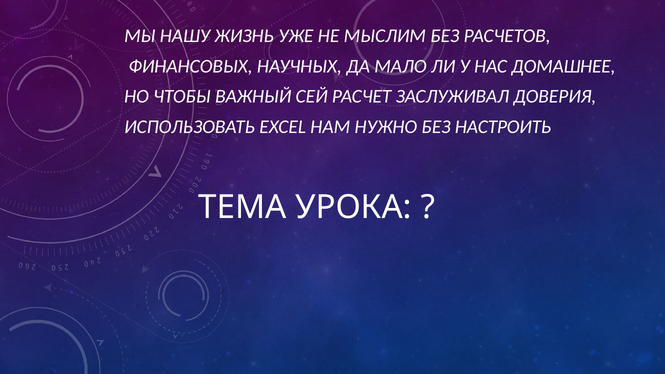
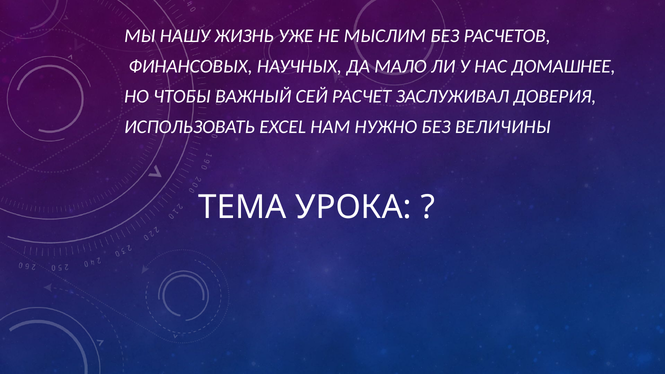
НАСТРОИТЬ: НАСТРОИТЬ -> ВЕЛИЧИНЫ (503, 127)
